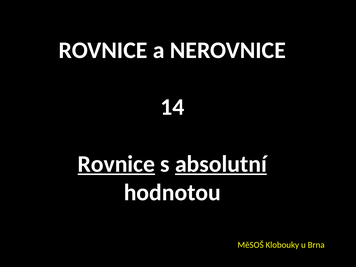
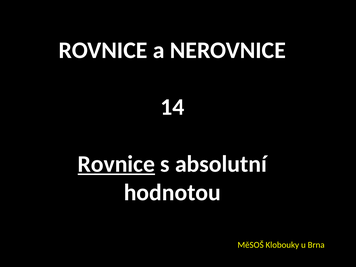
absolutní underline: present -> none (221, 164)
